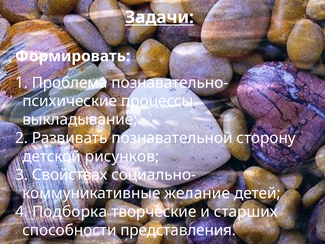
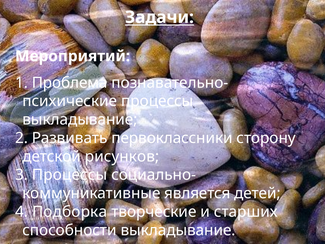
Формировать: Формировать -> Мероприятий (73, 56)
познавательной: познавательной -> первоклассники (172, 138)
3 Свойствах: Свойствах -> Процессы (70, 175)
желание: желание -> является (197, 193)
способности представления: представления -> выкладывание (178, 230)
